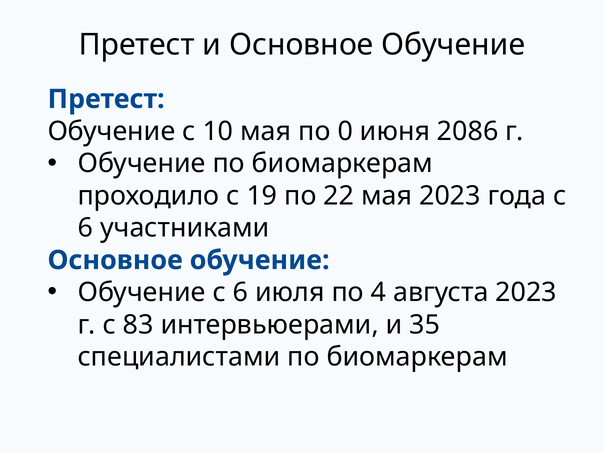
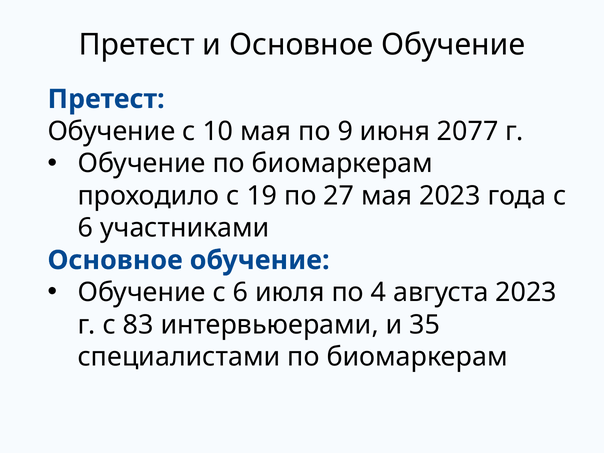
0: 0 -> 9 (345, 131)
2086: 2086 -> 2077 (468, 131)
22: 22 -> 27 (339, 196)
